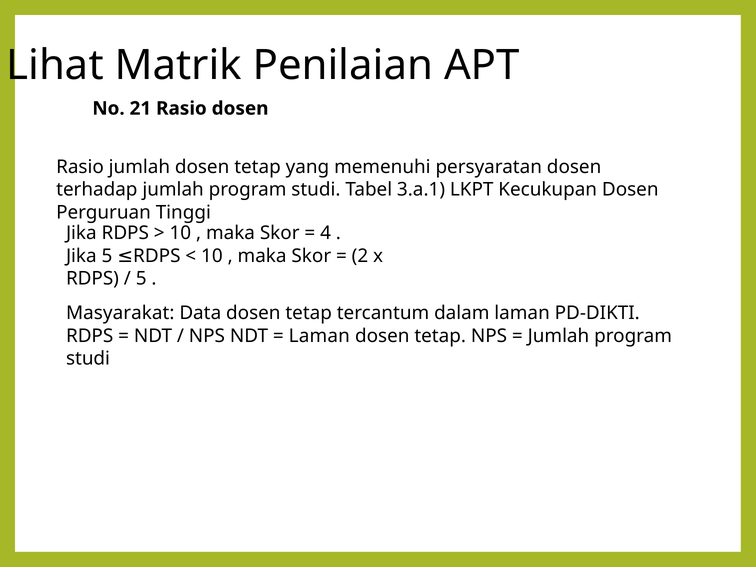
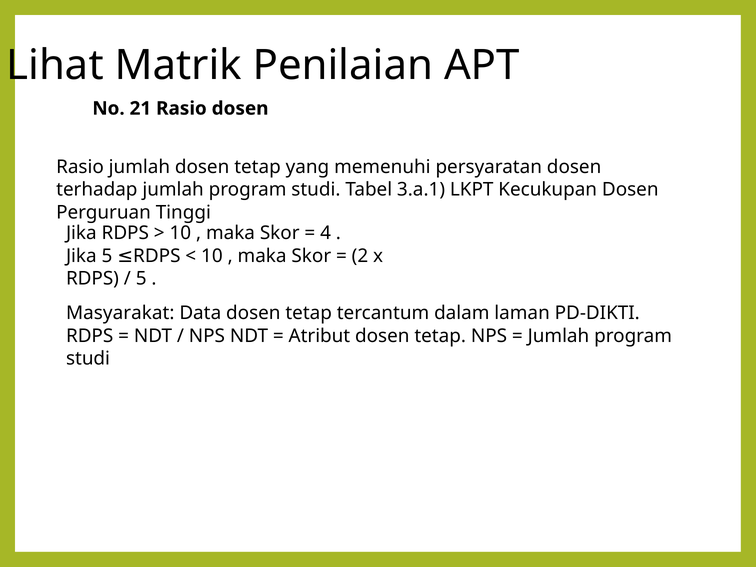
Laman: Laman -> Atribut (319, 336)
